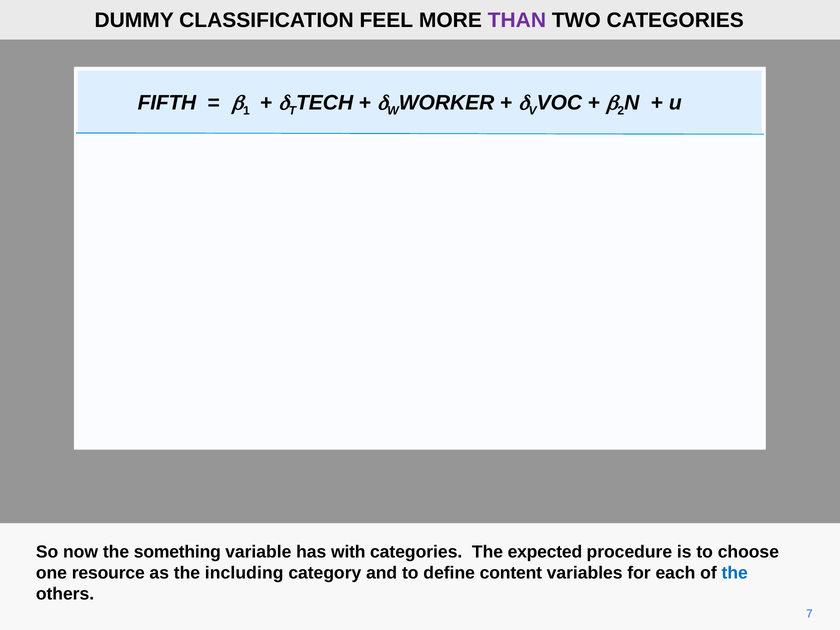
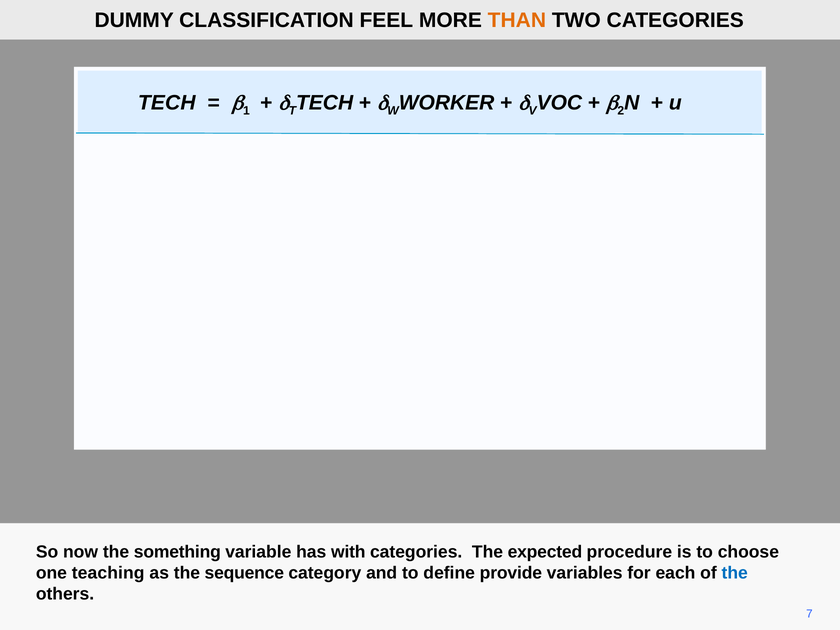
THAN colour: purple -> orange (517, 20)
FIFTH: FIFTH -> TECH (167, 103)
resource: resource -> teaching (108, 573)
including: including -> sequence (244, 573)
content: content -> provide (511, 573)
